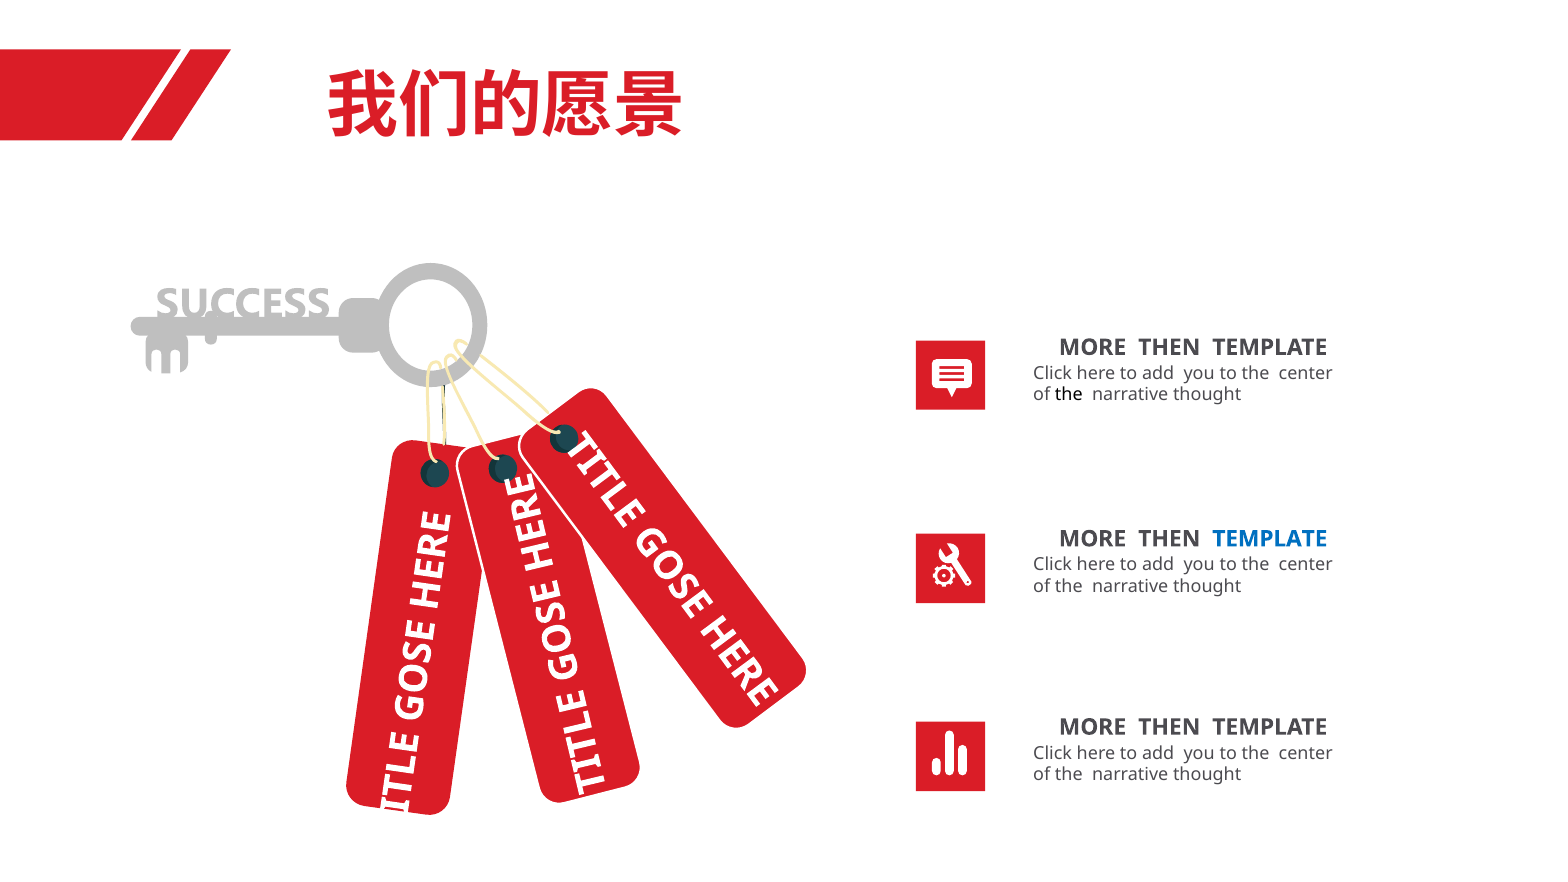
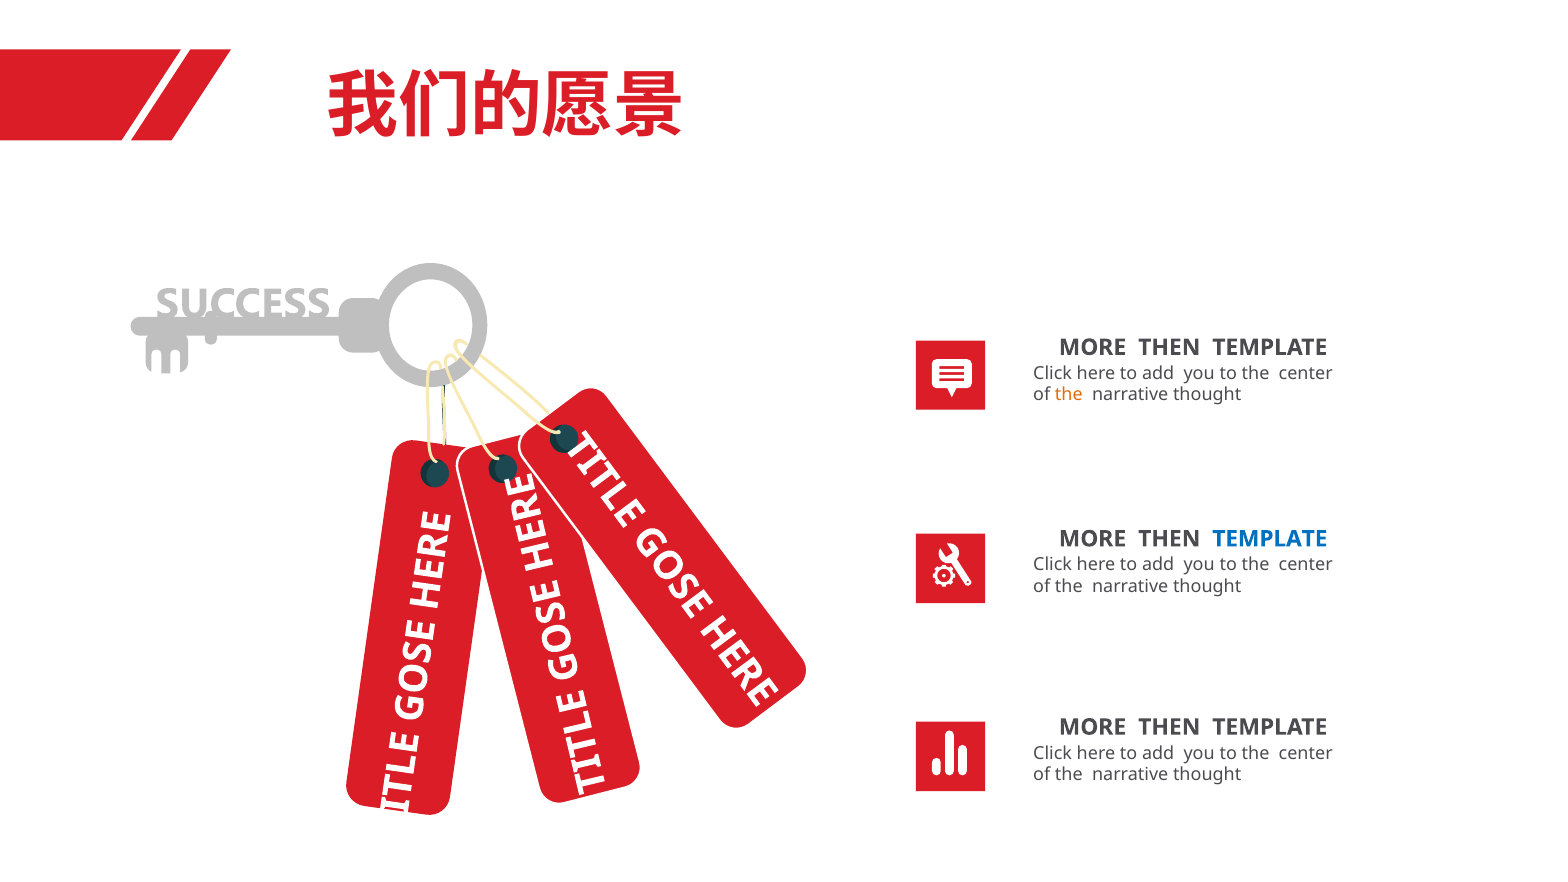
the colour: black -> orange (1069, 395)
